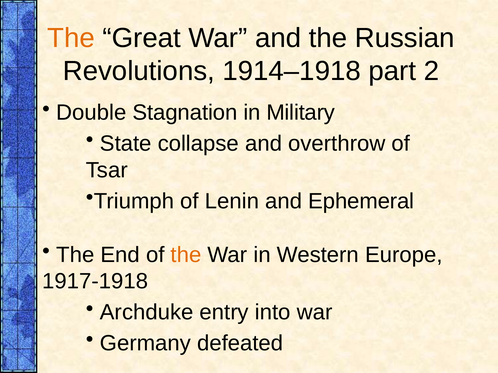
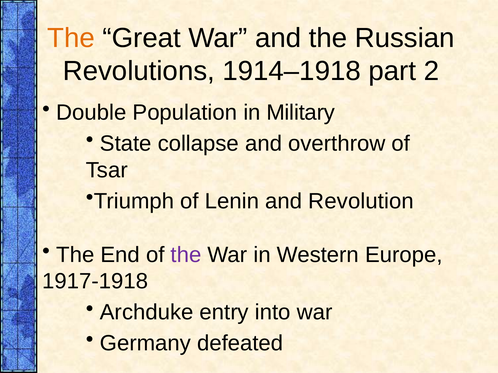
Stagnation: Stagnation -> Population (185, 113)
Ephemeral: Ephemeral -> Revolution (361, 201)
the colour: orange -> purple (186, 255)
